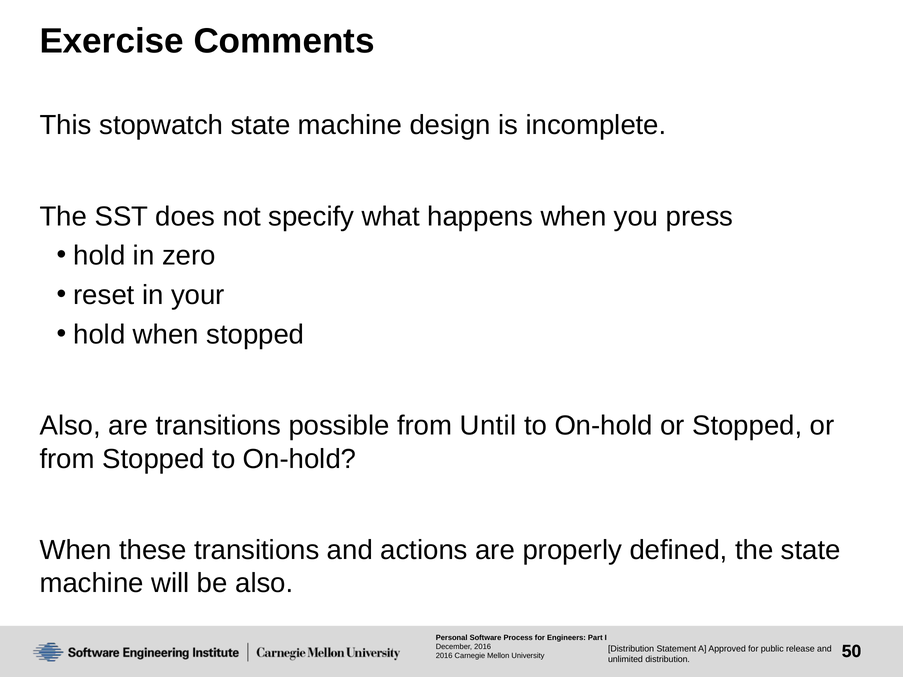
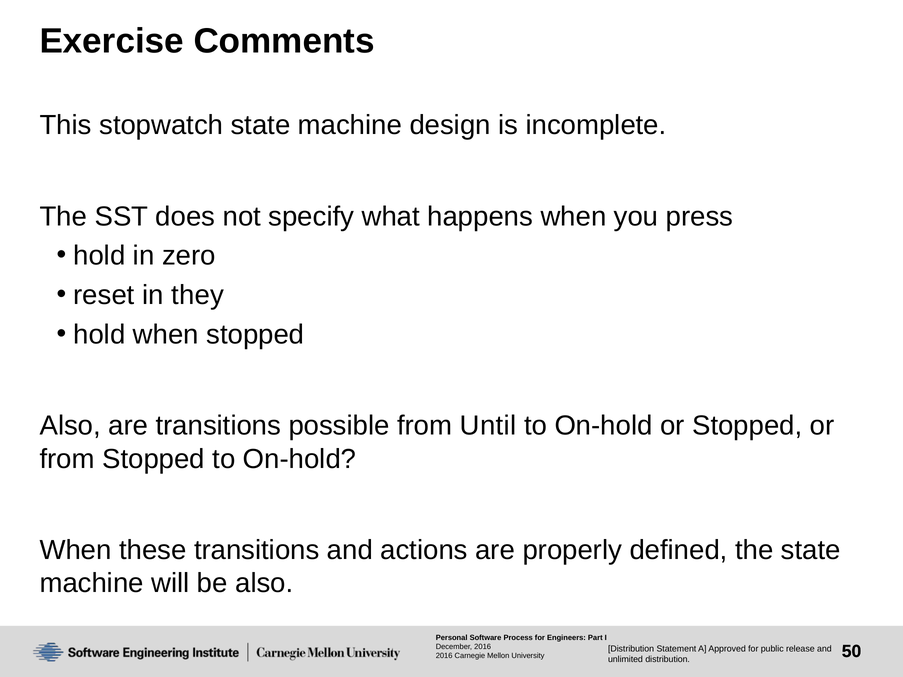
your: your -> they (198, 295)
